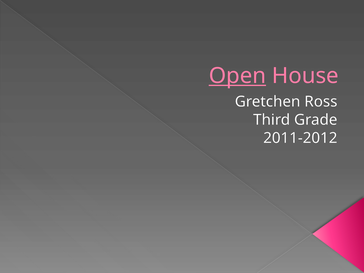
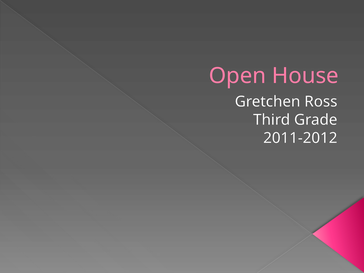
Open underline: present -> none (237, 76)
